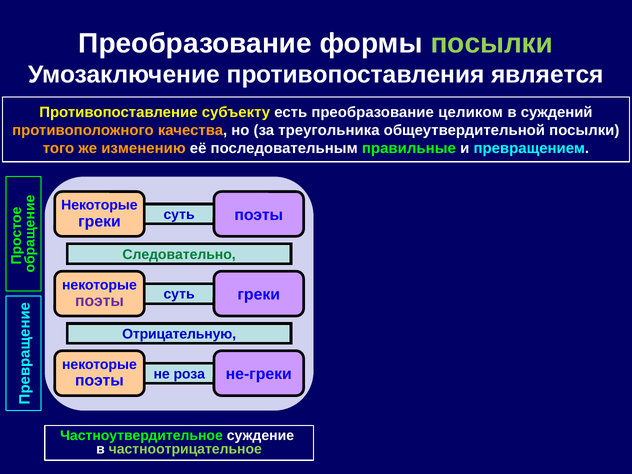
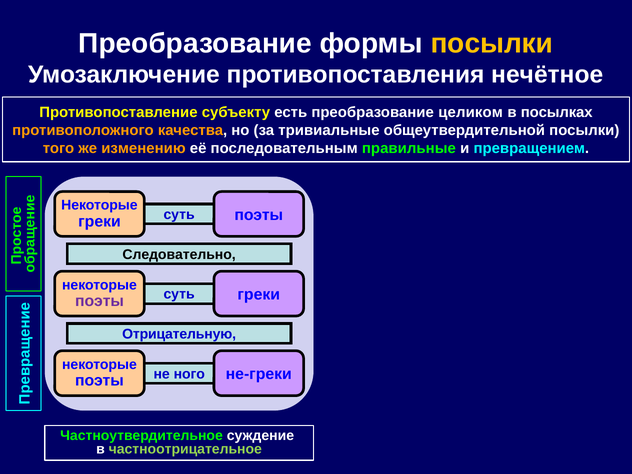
посылки colour: light green -> yellow (492, 43)
является: является -> нечётное (547, 75)
суждений: суждений -> посылках (557, 113)
треугольника: треугольника -> тривиальные (329, 130)
Следовательно colour: green -> black (179, 254)
роза: роза -> ного (189, 374)
